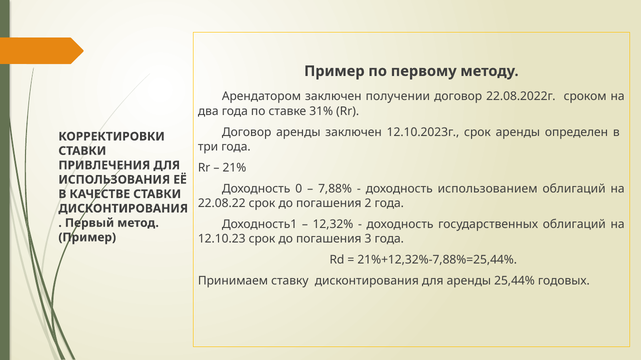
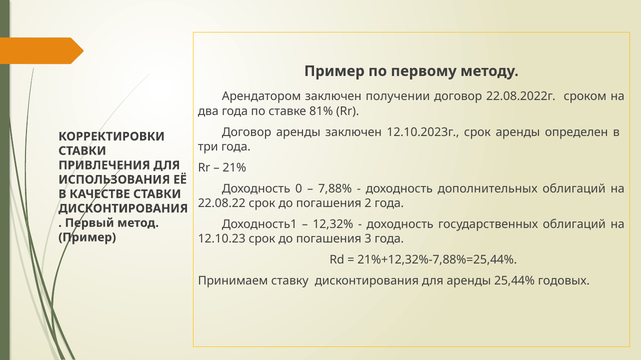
31%: 31% -> 81% (321, 111)
использованием: использованием -> дополнительных (488, 189)
